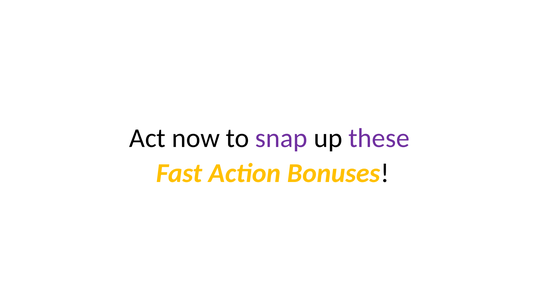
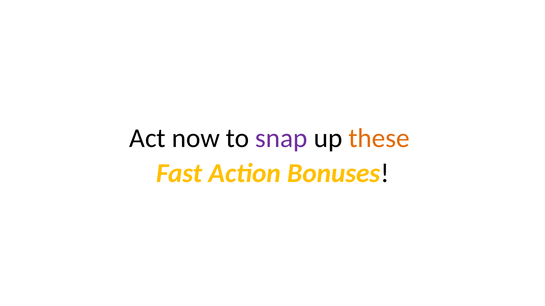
these colour: purple -> orange (379, 138)
